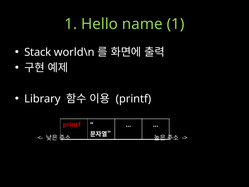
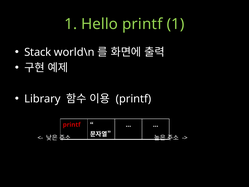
Hello name: name -> printf (142, 24)
